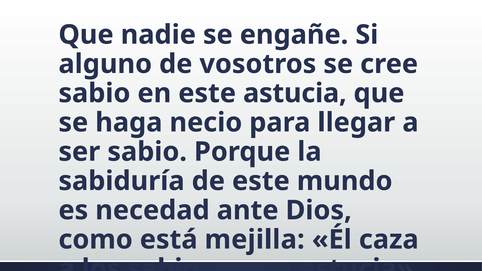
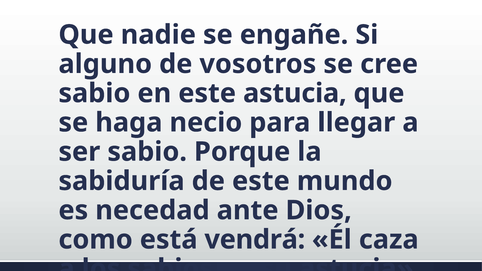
mejilla: mejilla -> vendrá (255, 240)
